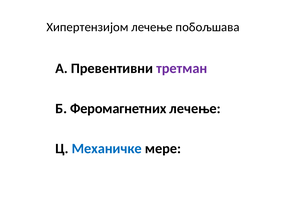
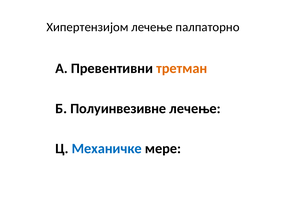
побољшава: побољшава -> палпаторно (208, 27)
третман colour: purple -> orange (182, 68)
Феромагнетних: Феромагнетних -> Полуинвезивне (118, 108)
